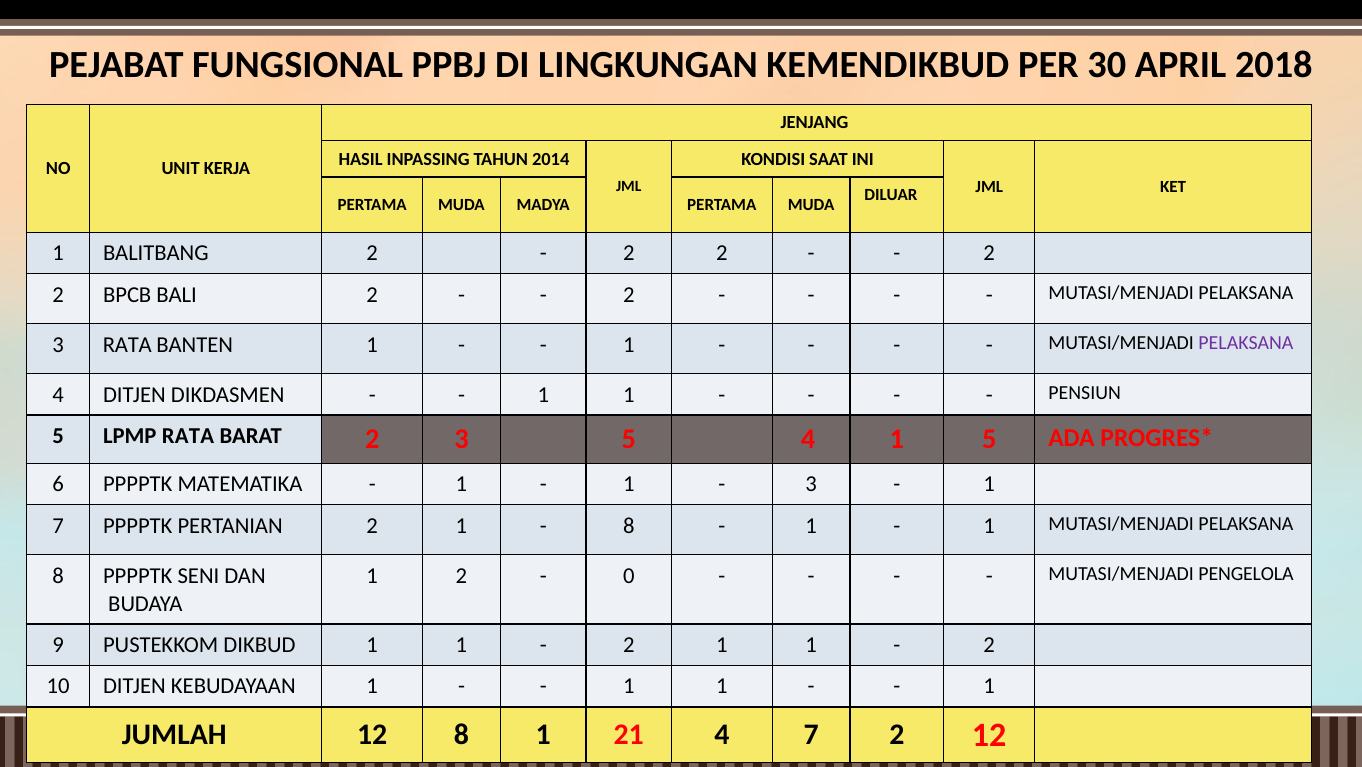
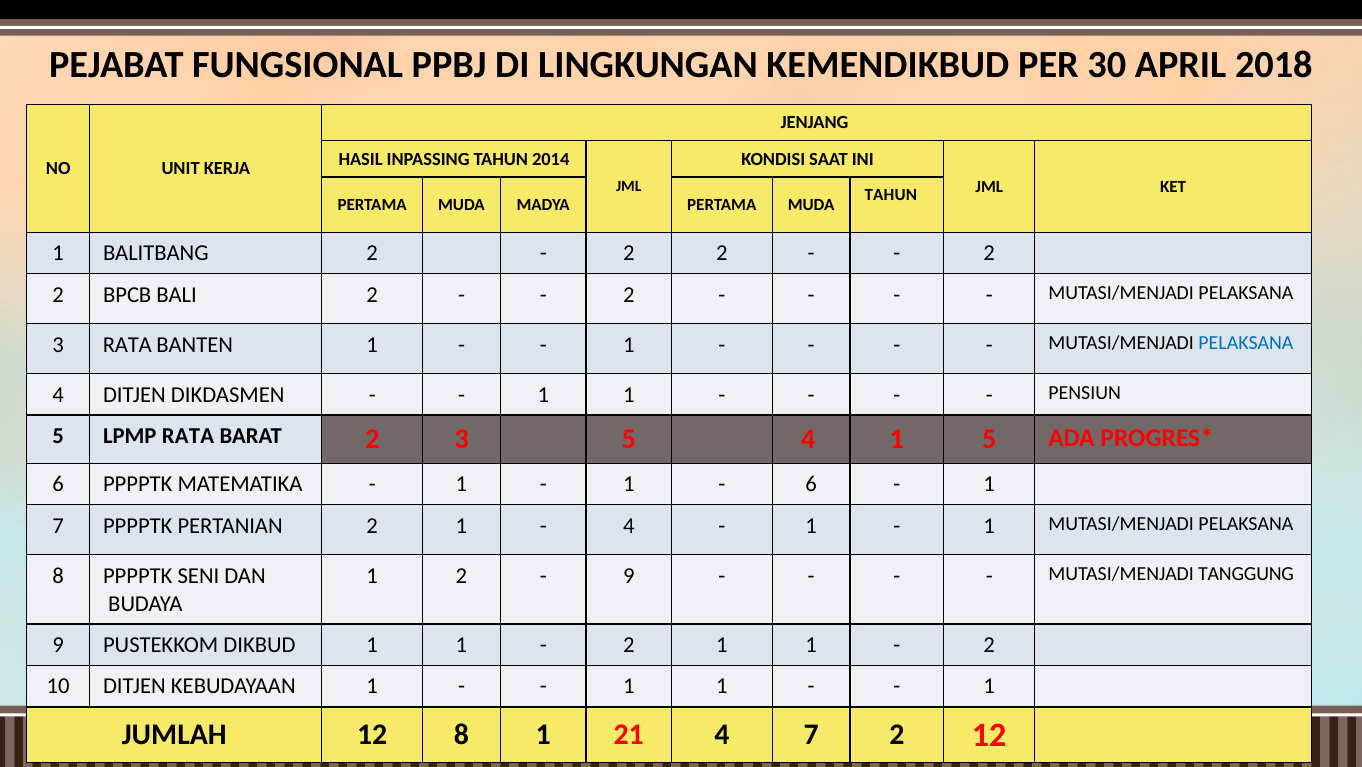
DILUAR: DILUAR -> TAHUN (891, 194)
PELAKSANA colour: purple -> blue (1246, 342)
3: 3 -> 6 (811, 484)
8: 8 -> 4 (629, 525)
0: 0 -> 9 (629, 575)
PENGELOLA: PENGELOLA -> TANGGUNG (1246, 574)
